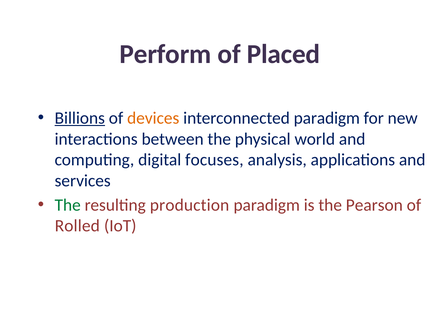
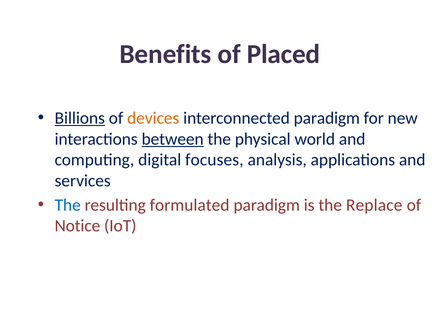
Perform: Perform -> Benefits (165, 54)
between underline: none -> present (173, 139)
The colour: green -> blue (68, 205)
production: production -> formulated (190, 205)
Pearson: Pearson -> Replace (374, 205)
Rolled: Rolled -> Notice (77, 226)
